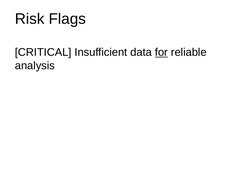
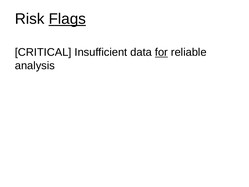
Flags underline: none -> present (67, 19)
